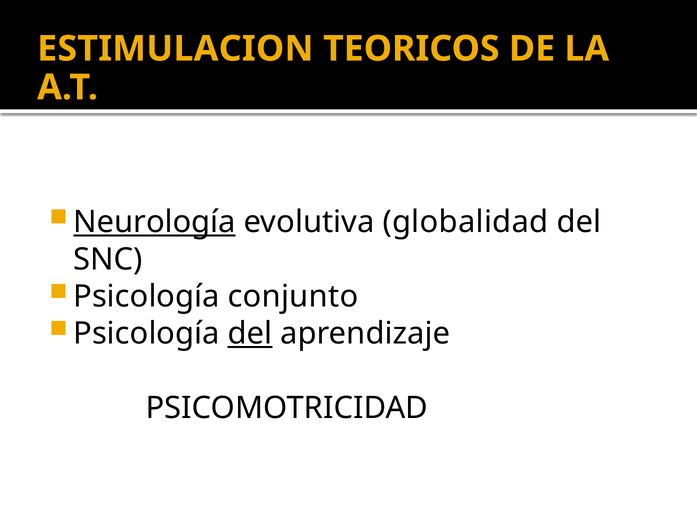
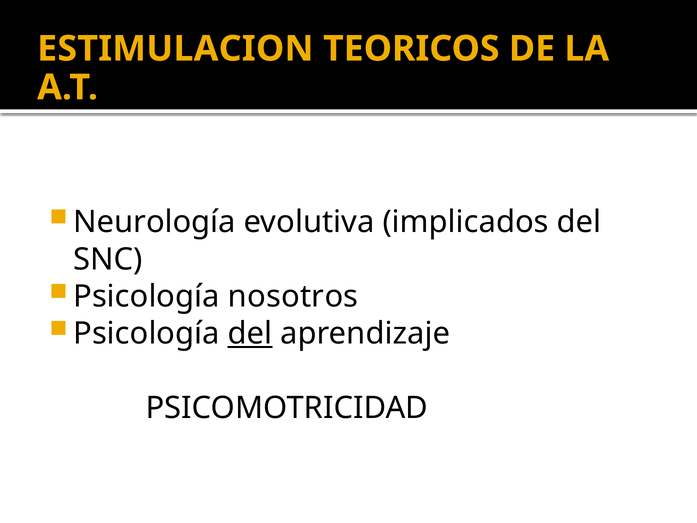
Neurología underline: present -> none (154, 222)
globalidad: globalidad -> implicados (466, 222)
conjunto: conjunto -> nosotros (293, 296)
